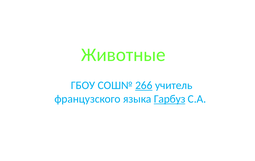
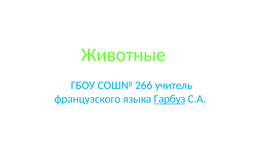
266 underline: present -> none (144, 85)
